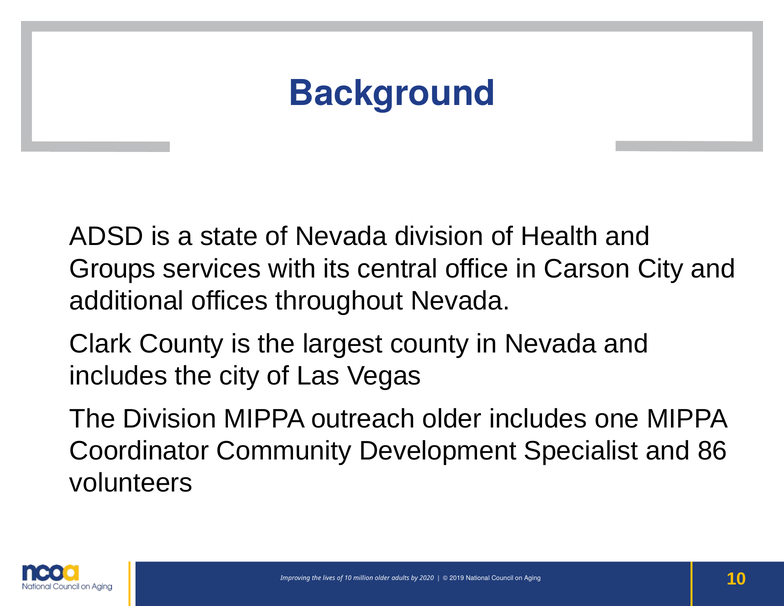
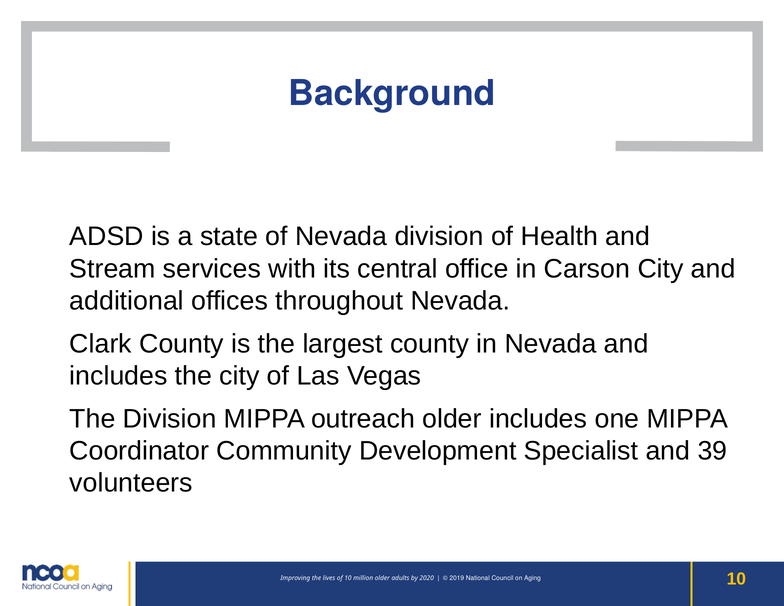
Groups: Groups -> Stream (113, 269)
86: 86 -> 39 (712, 451)
